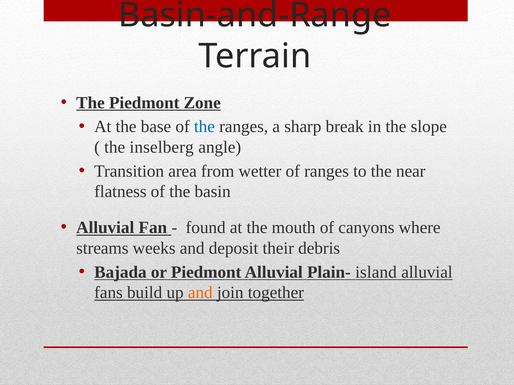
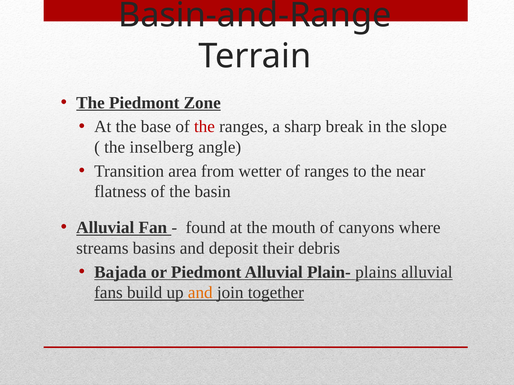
the colour: blue -> red (204, 127)
weeks: weeks -> basins (154, 248)
island: island -> plains (376, 272)
